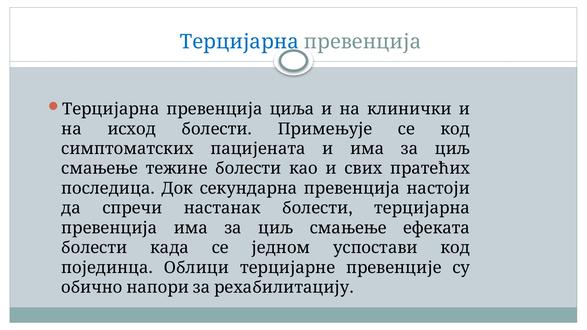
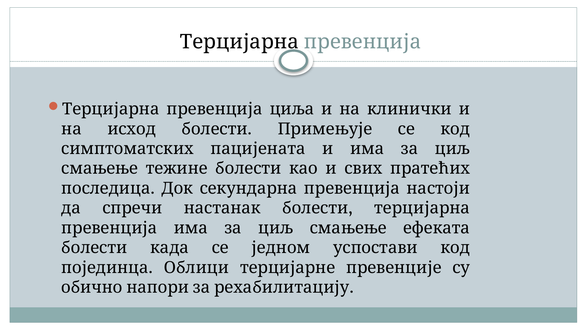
Терцијарна colour: blue -> black (239, 42)
